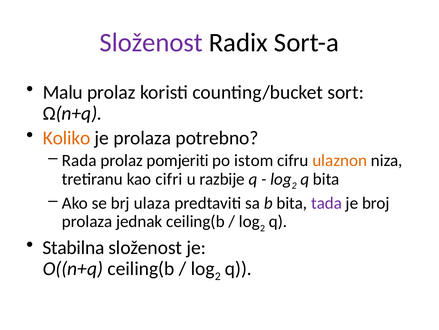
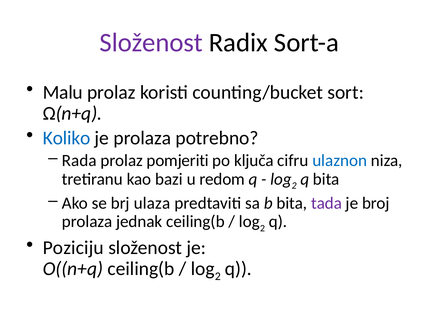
Koliko colour: orange -> blue (67, 138)
istom: istom -> ključa (254, 160)
ulaznon colour: orange -> blue (340, 160)
cifri: cifri -> bazi (169, 179)
razbije: razbije -> redom (222, 179)
Stabilna: Stabilna -> Poziciju (73, 247)
